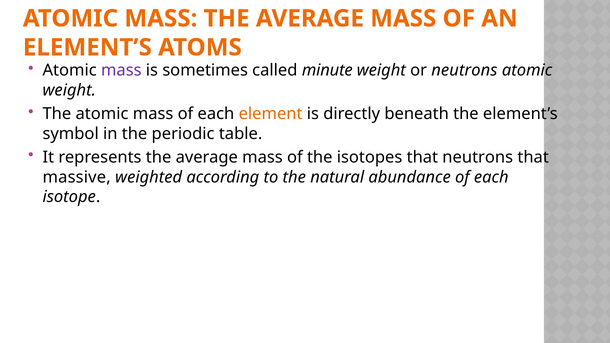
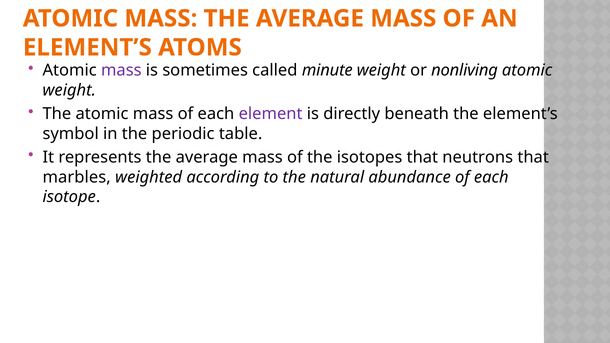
or neutrons: neutrons -> nonliving (465, 70)
element colour: orange -> purple (271, 114)
massive: massive -> marbles (77, 177)
